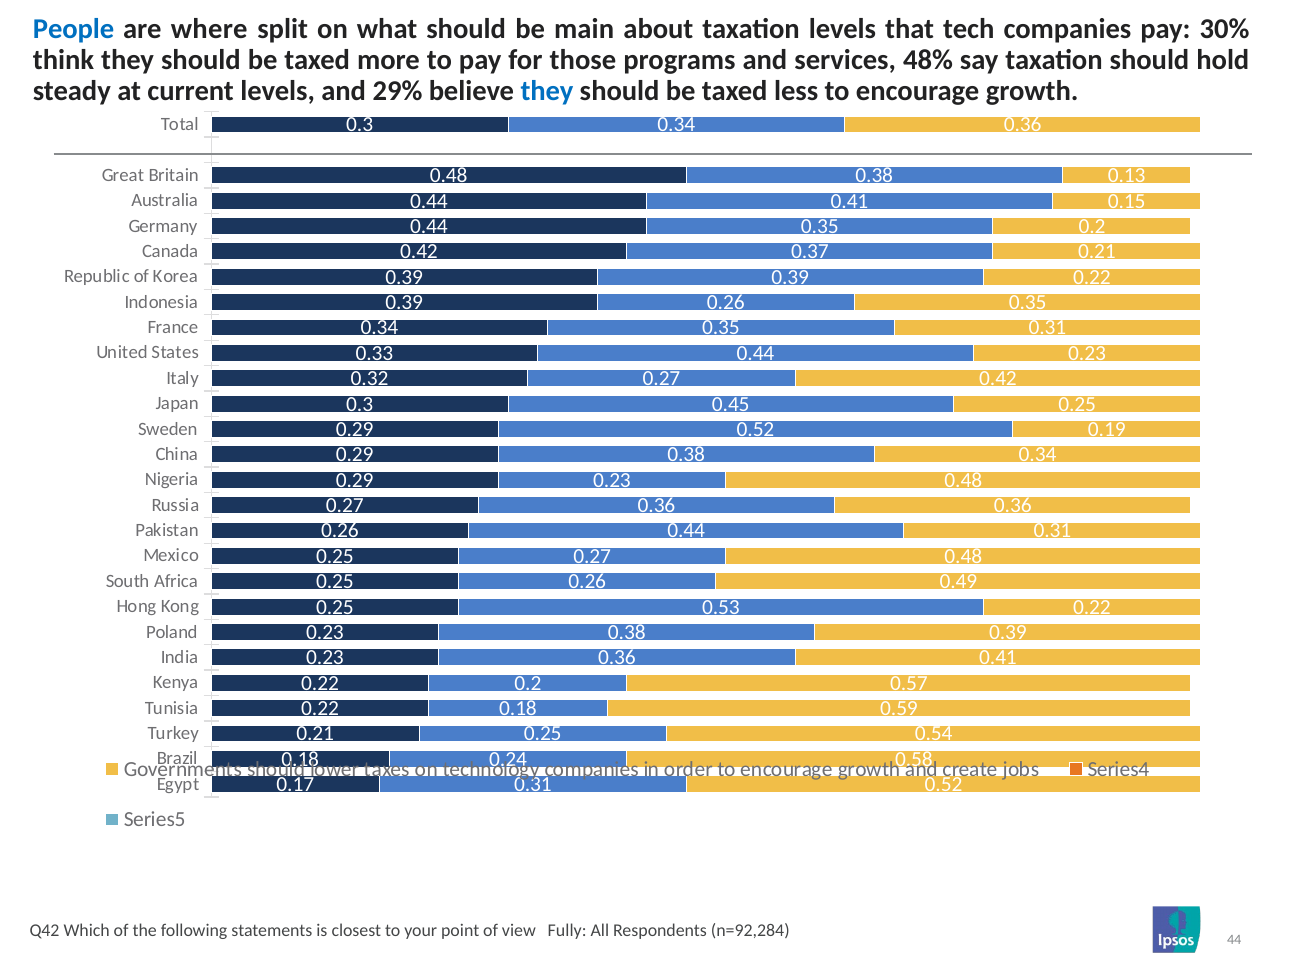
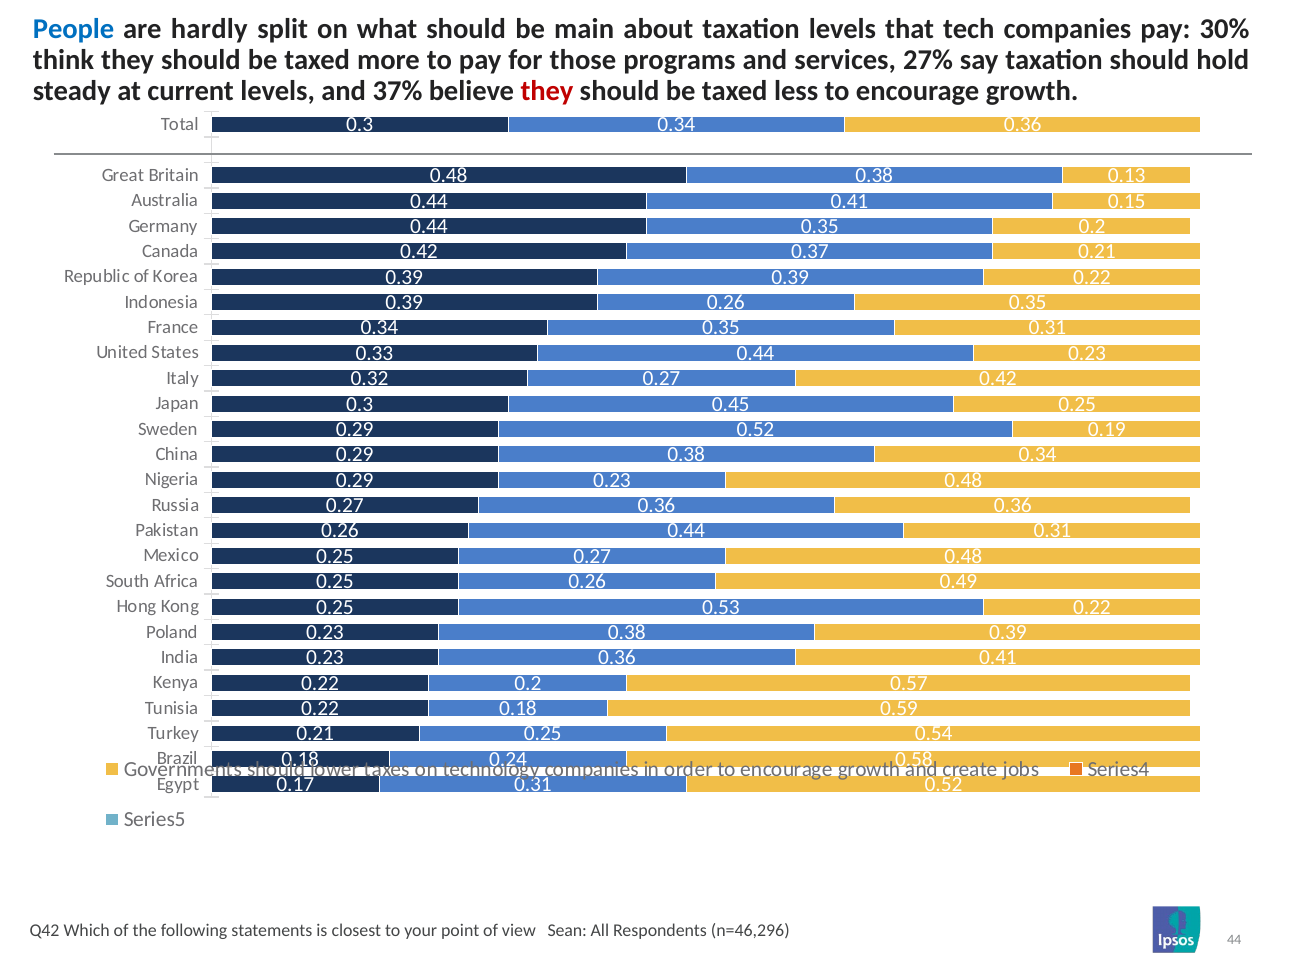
where: where -> hardly (209, 29)
48%: 48% -> 27% (928, 60)
29%: 29% -> 37% (397, 91)
they colour: blue -> red (547, 91)
Fully: Fully -> Sean (567, 931)
n=92,284: n=92,284 -> n=46,296 (750, 931)
